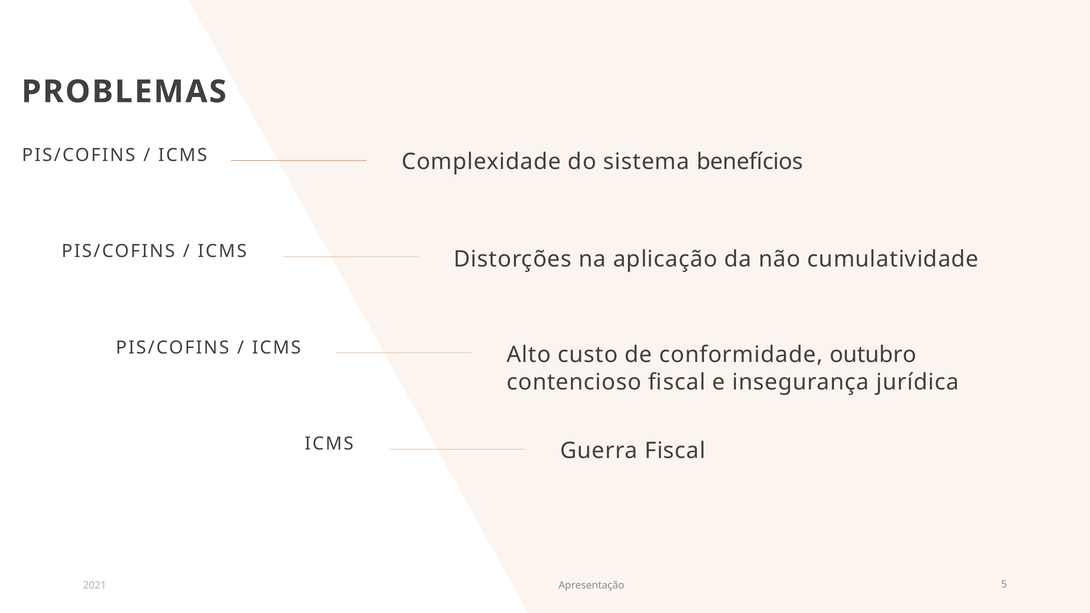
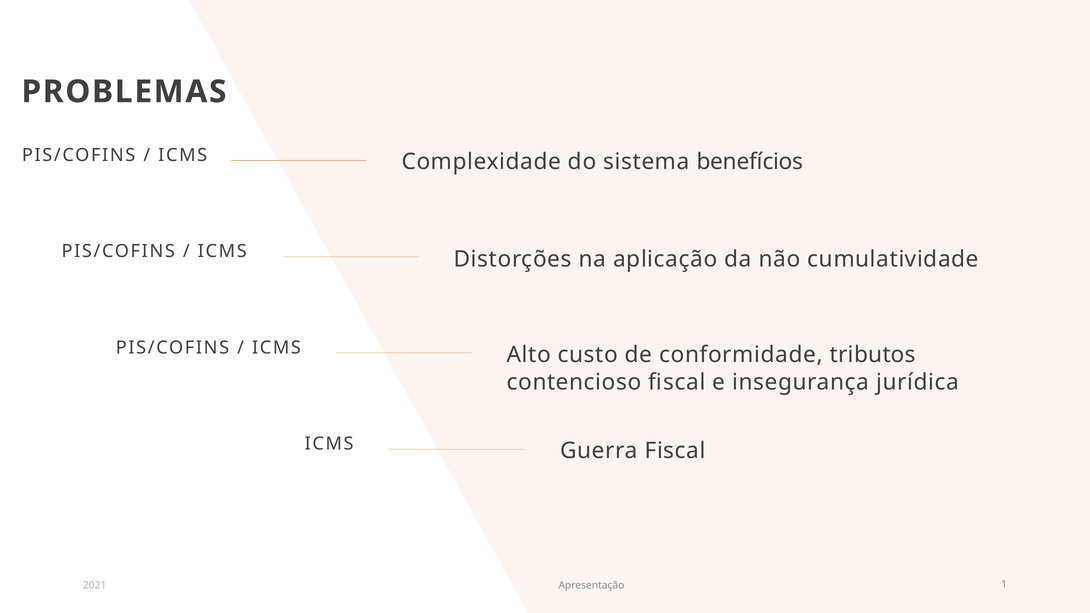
outubro: outubro -> tributos (873, 355)
5: 5 -> 1 (1004, 584)
